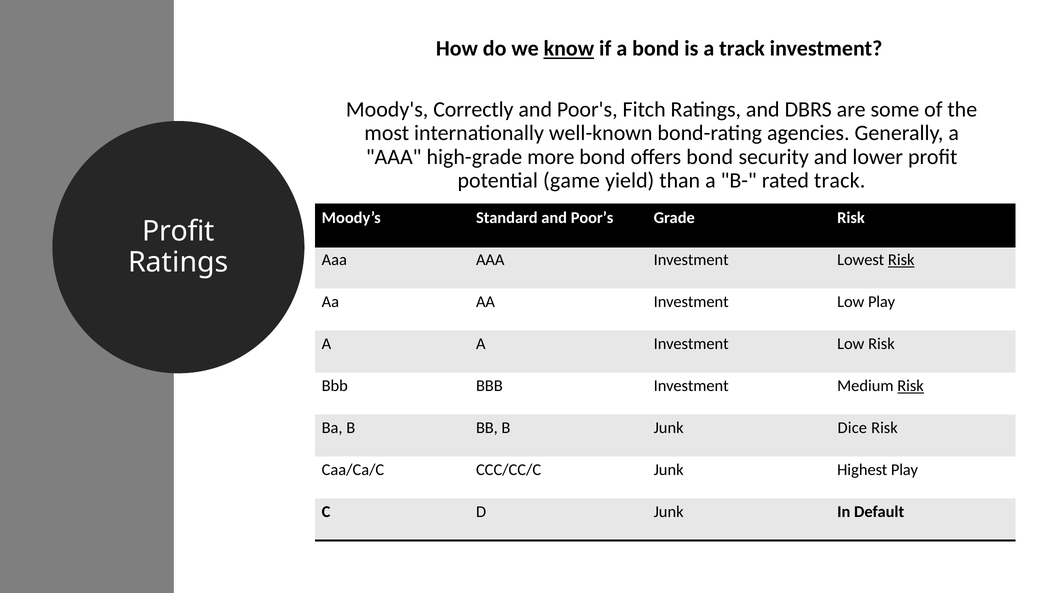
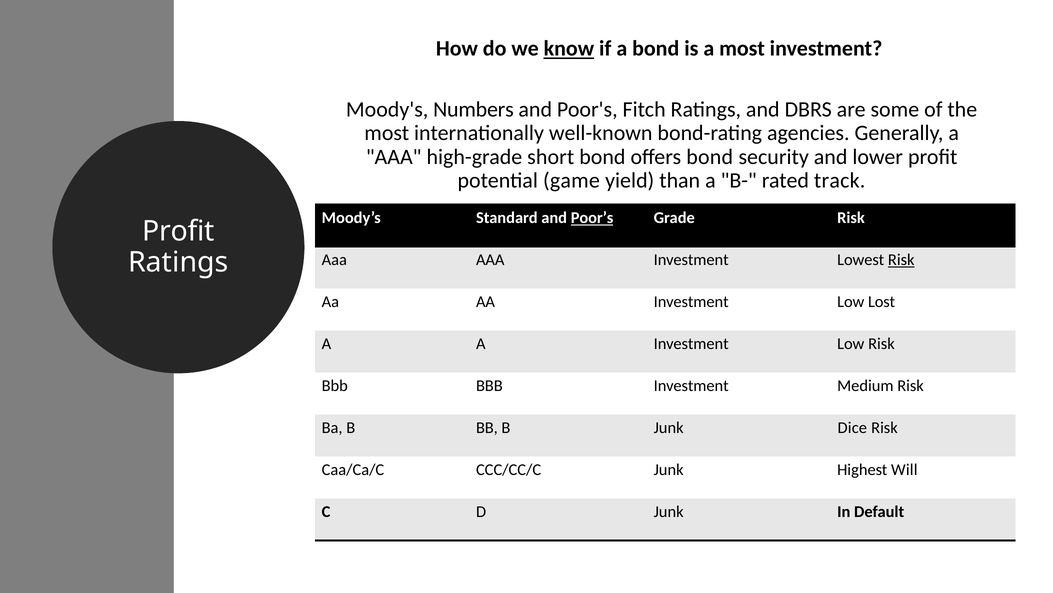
a track: track -> most (742, 49)
Correctly: Correctly -> Numbers (473, 109)
more: more -> short (551, 157)
Poor’s underline: none -> present (592, 218)
Low Play: Play -> Lost (882, 302)
Risk underline: present -> none (911, 386)
Highest Play: Play -> Will (904, 469)
